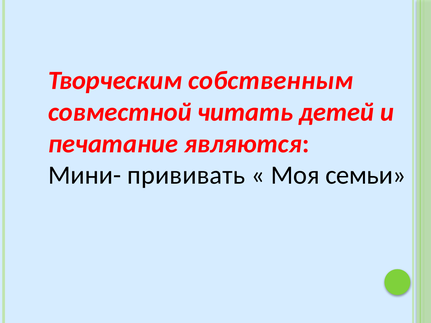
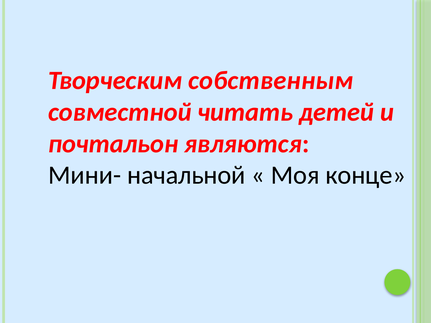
печатание: печатание -> почтальон (113, 144)
прививать: прививать -> начальной (186, 175)
семьи: семьи -> конце (366, 175)
